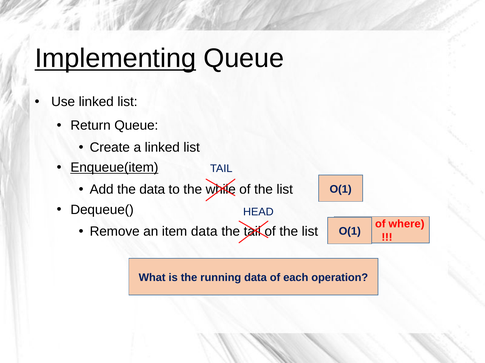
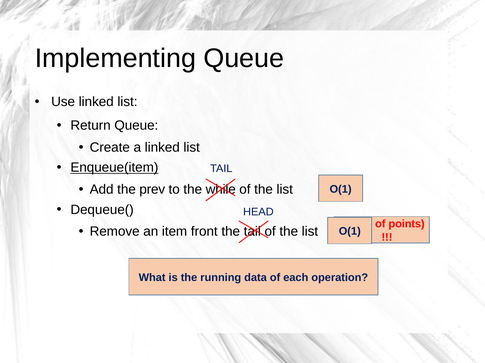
Implementing underline: present -> none (115, 59)
the data: data -> prev (152, 190)
where: where -> points (407, 224)
item data: data -> front (204, 232)
